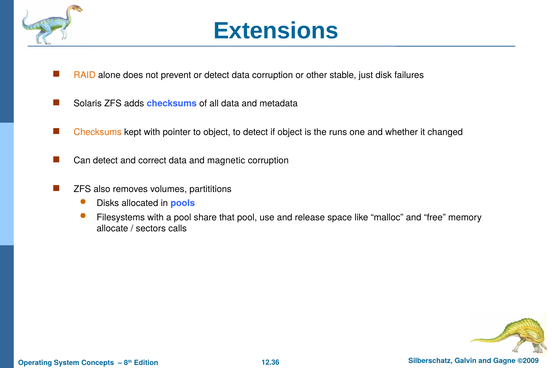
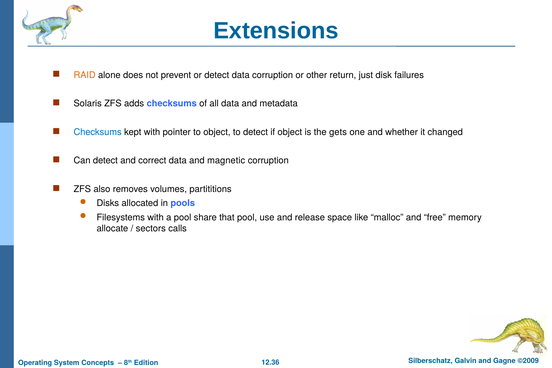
stable: stable -> return (343, 75)
Checksums colour: orange -> blue (98, 132)
runs: runs -> gets (338, 132)
